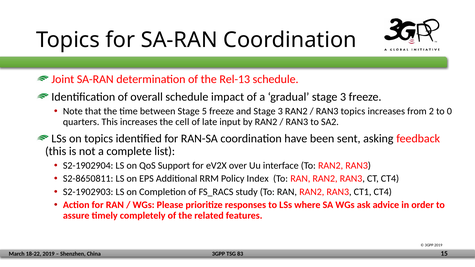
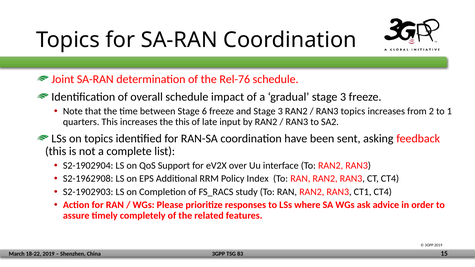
Rel-13: Rel-13 -> Rel-76 (235, 79)
5: 5 -> 6 (204, 111)
0: 0 -> 1 (449, 111)
the cell: cell -> this (182, 122)
S2-8650811: S2-8650811 -> S2-1962908 (88, 179)
